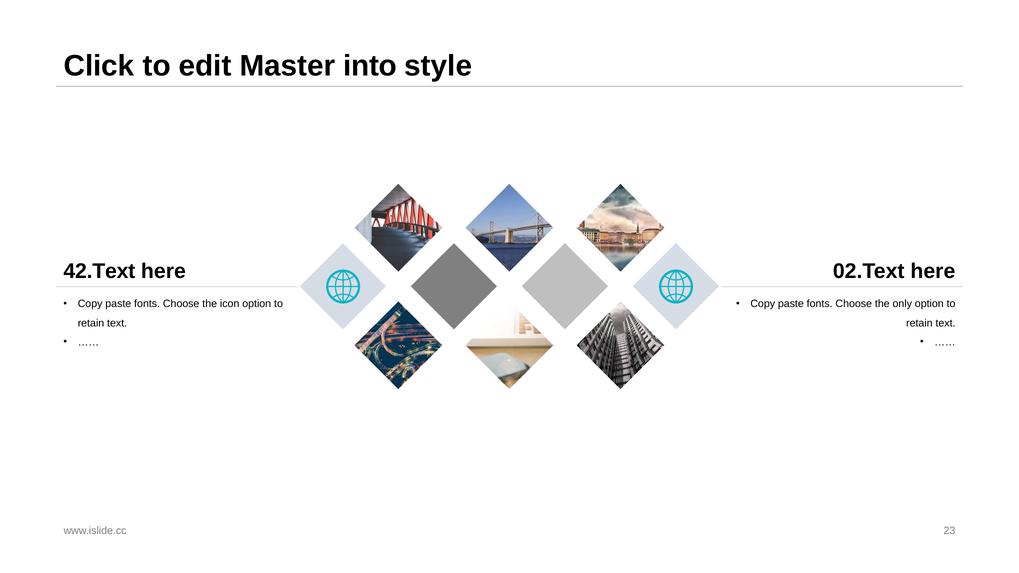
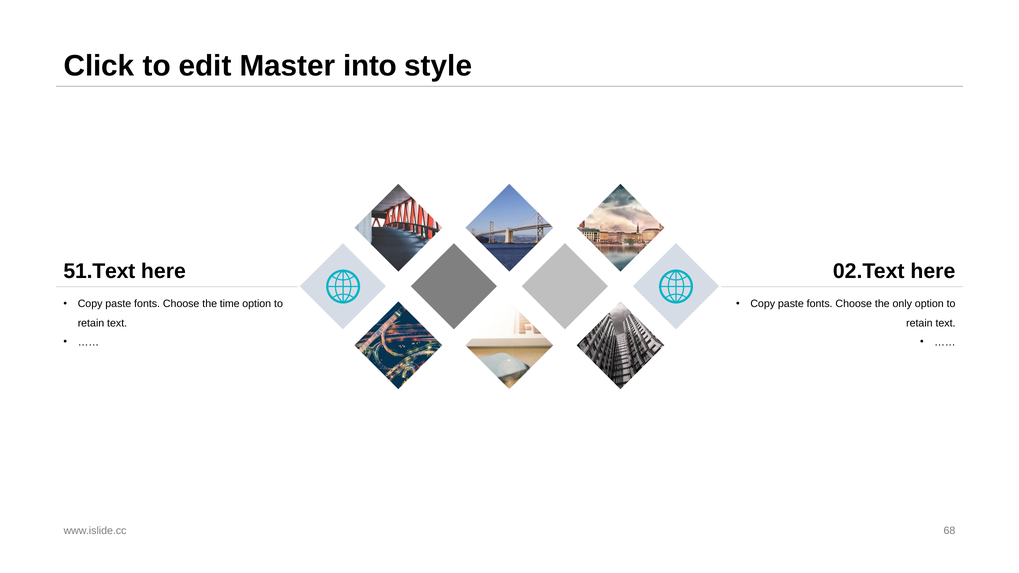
42.Text: 42.Text -> 51.Text (99, 271)
icon: icon -> time (230, 304)
23: 23 -> 68 (949, 531)
